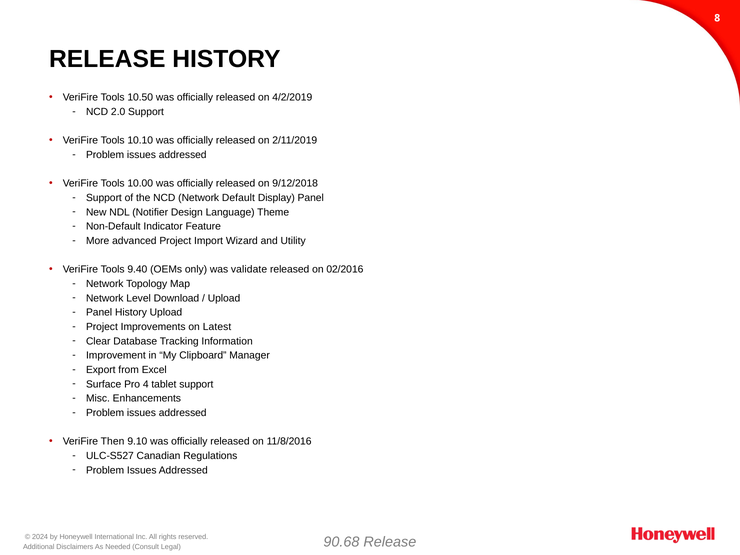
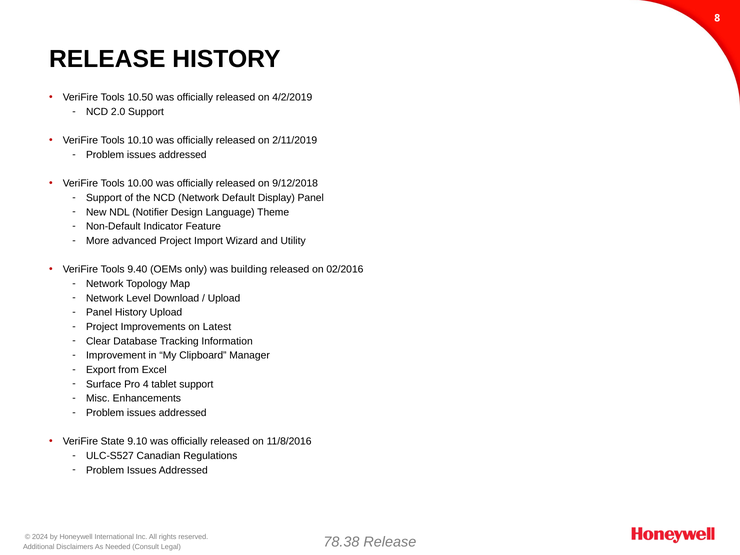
validate: validate -> building (249, 270)
Then: Then -> State (113, 442)
90.68: 90.68 -> 78.38 (341, 542)
